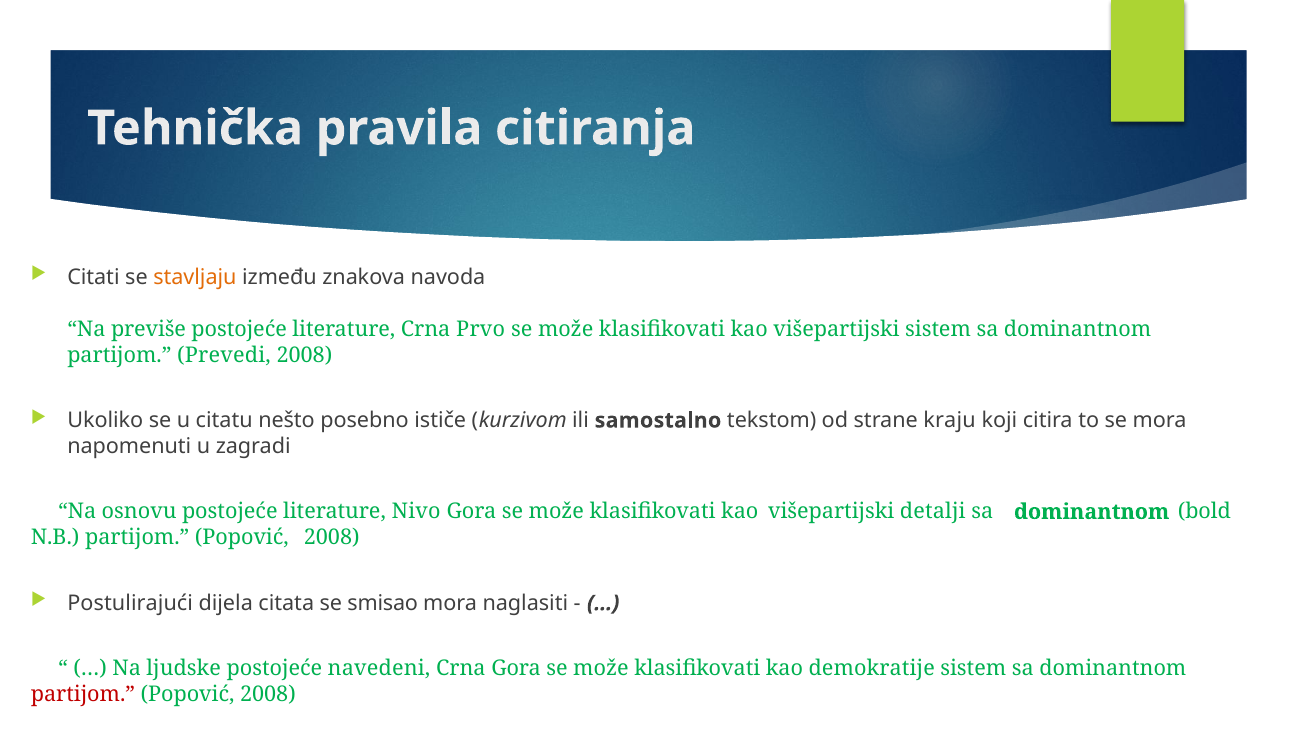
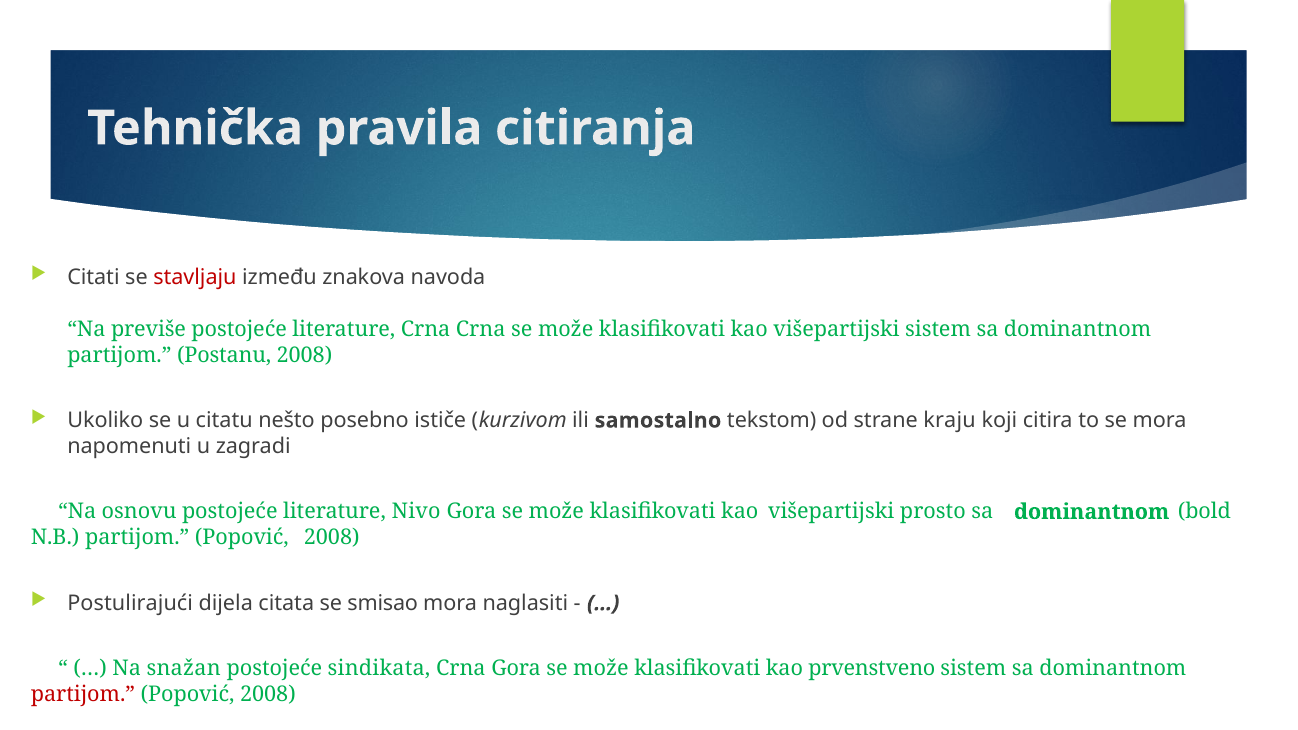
stavljaju colour: orange -> red (195, 277)
Crna Prvo: Prvo -> Crna (481, 329)
Prevedi: Prevedi -> Postanu (224, 355)
detalji: detalji -> prosto (933, 512)
ljudske: ljudske -> snažan (184, 669)
navedeni: navedeni -> sindikata (379, 669)
demokratije: demokratije -> prvenstveno (872, 669)
